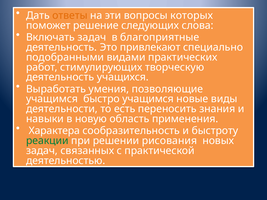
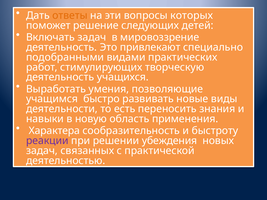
слова: слова -> детей (198, 25)
благоприятные: благоприятные -> мировоззрение (160, 37)
быстро учащимся: учащимся -> развивать (148, 99)
реакции colour: green -> purple (47, 141)
рисования: рисования -> убеждения (169, 141)
